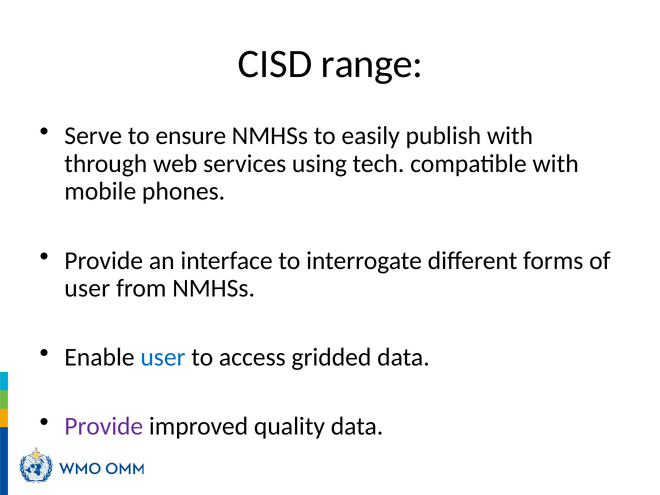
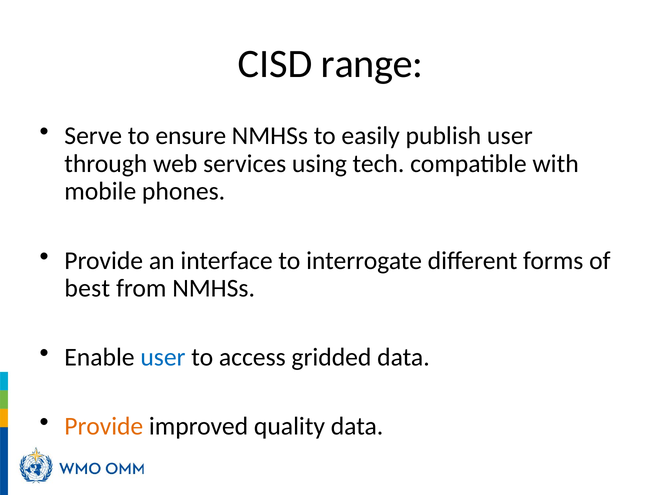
publish with: with -> user (510, 136)
user: user -> best (87, 288)
Provide colour: purple -> orange (104, 426)
